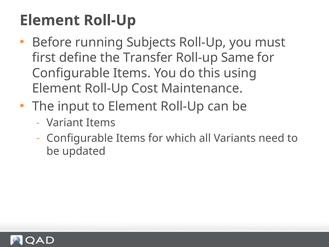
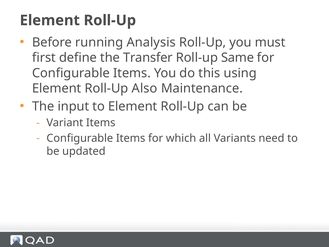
Subjects: Subjects -> Analysis (151, 42)
Cost: Cost -> Also (145, 88)
